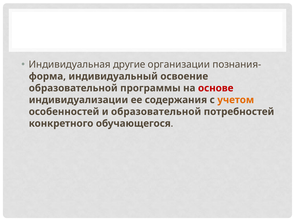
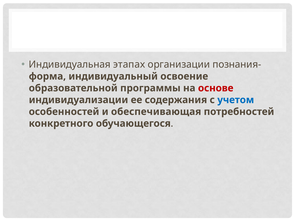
другие: другие -> этапах (129, 65)
учетом colour: orange -> blue (236, 100)
и образовательной: образовательной -> обеспечивающая (156, 112)
